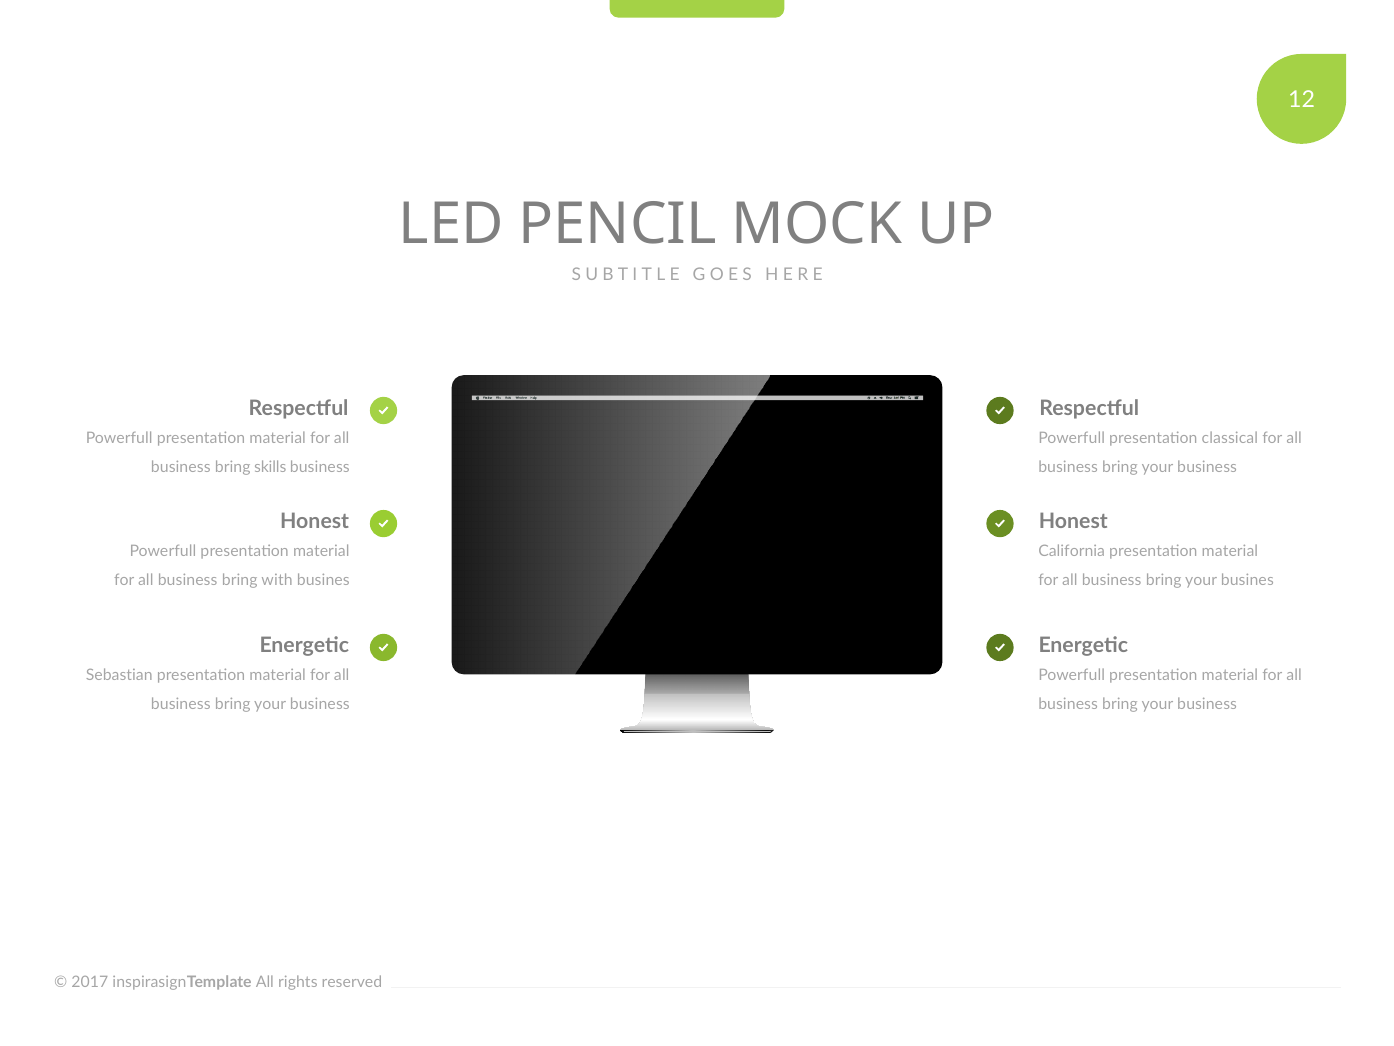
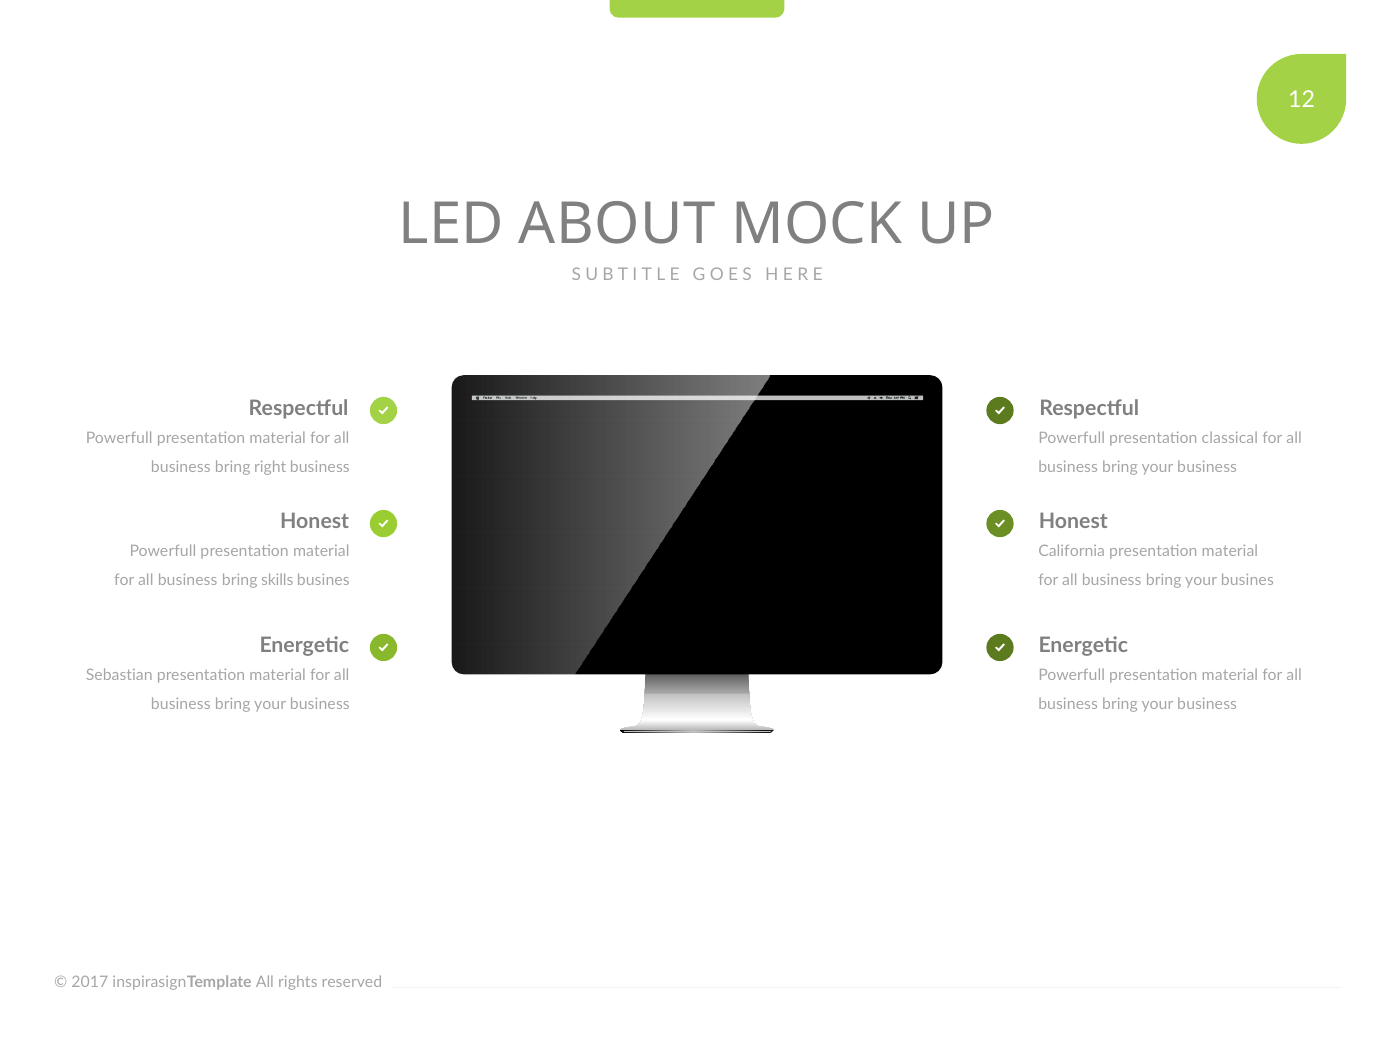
PENCIL: PENCIL -> ABOUT (617, 224)
skills: skills -> right (270, 467)
with: with -> skills (277, 580)
